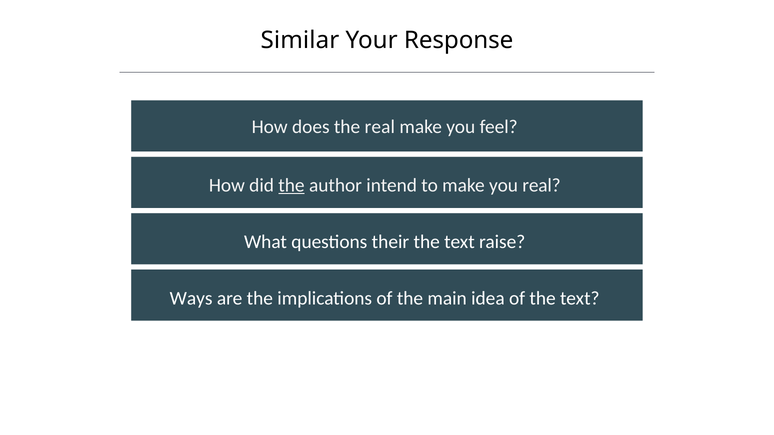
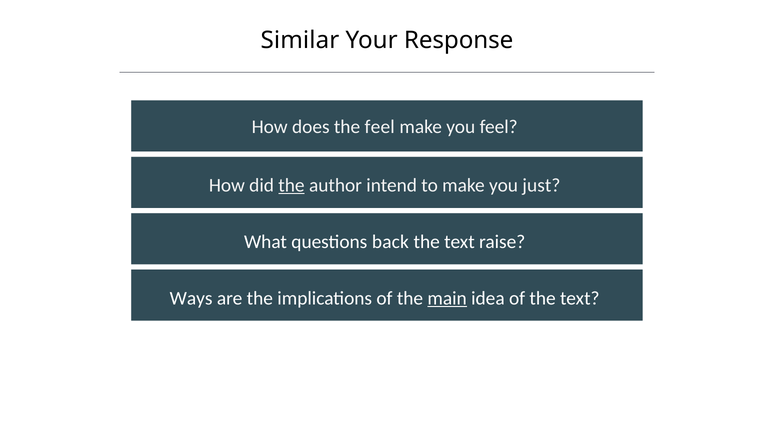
the real: real -> feel (380, 127)
you real: real -> just (541, 185)
their: their -> back (390, 242)
main underline: none -> present (447, 299)
